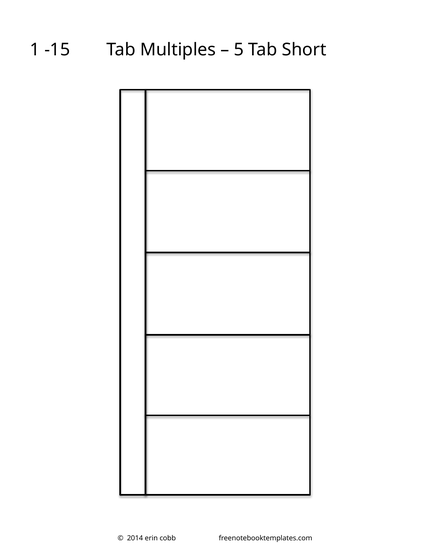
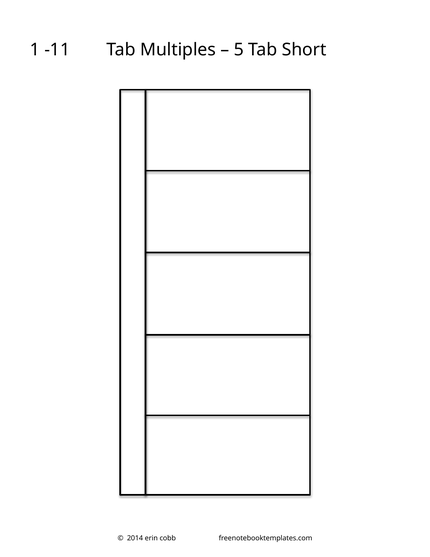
-15: -15 -> -11 (57, 50)
